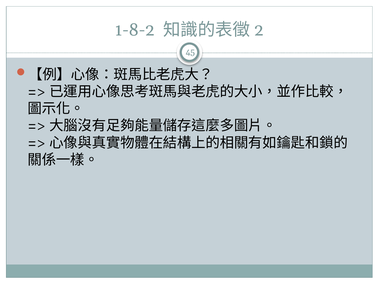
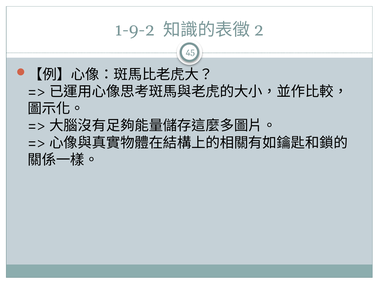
1-8-2: 1-8-2 -> 1-9-2 (135, 30)
